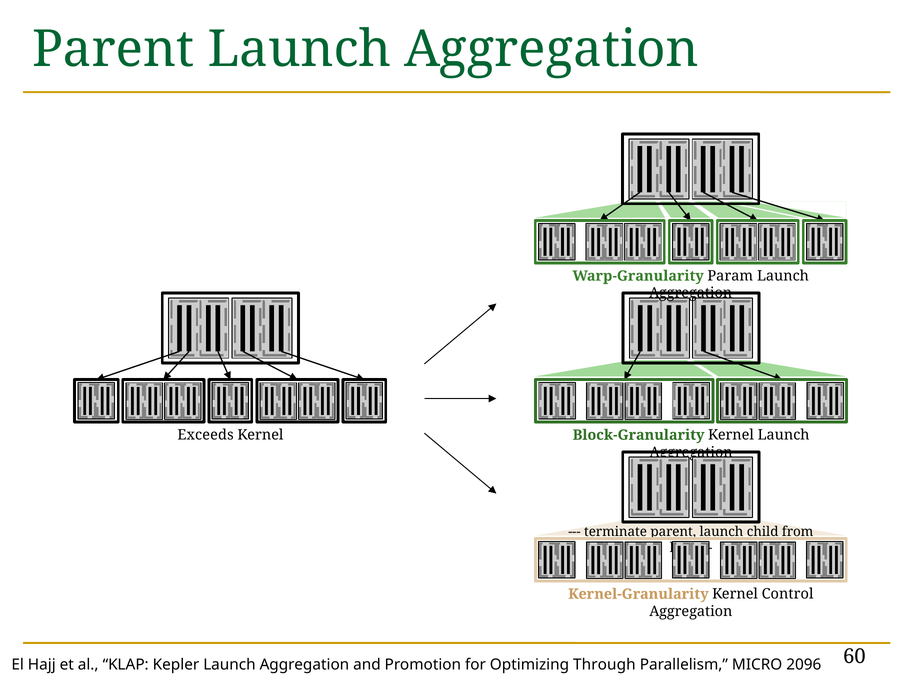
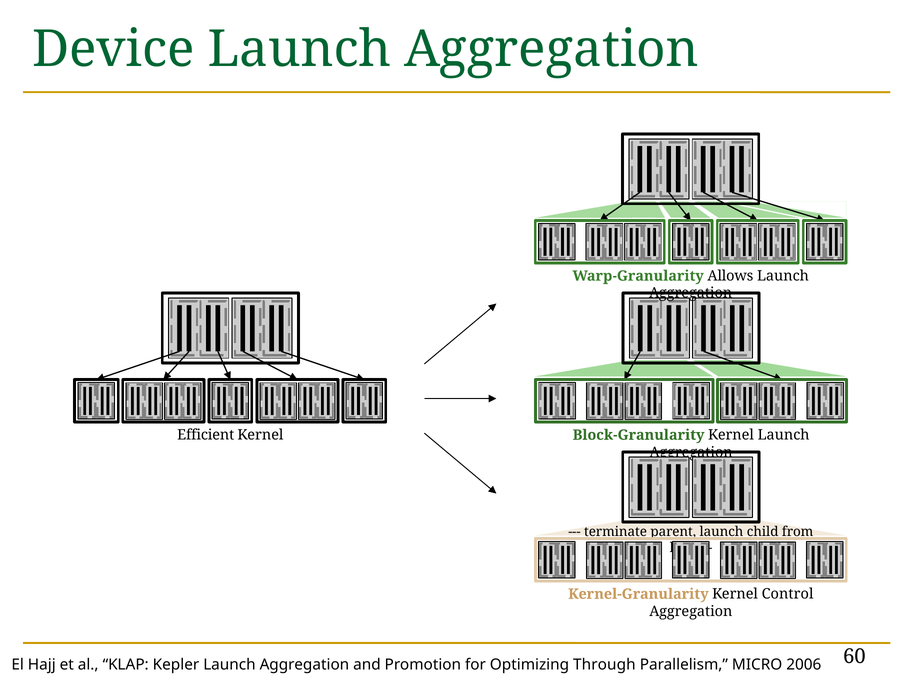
Parent: Parent -> Device (113, 49)
Param: Param -> Allows (730, 276)
Exceeds: Exceeds -> Efficient (206, 435)
2096: 2096 -> 2006 (804, 664)
